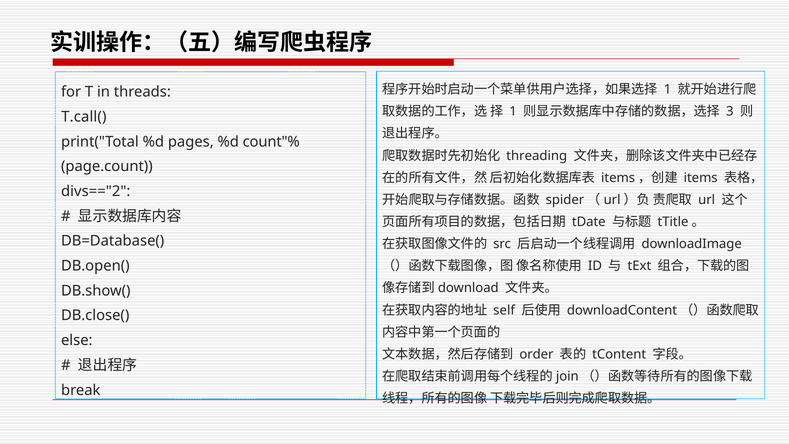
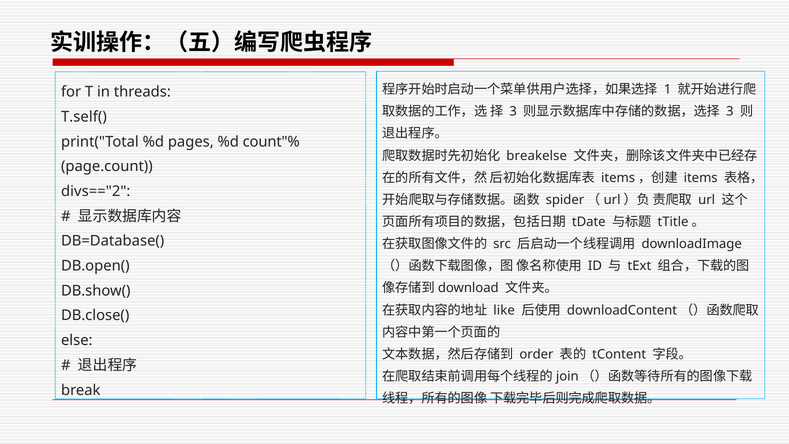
1: 1 -> 3 (513, 111)
T.call(: T.call( -> T.self( (84, 117)
threading: threading -> breakelse (537, 156)
self: self -> like (504, 310)
